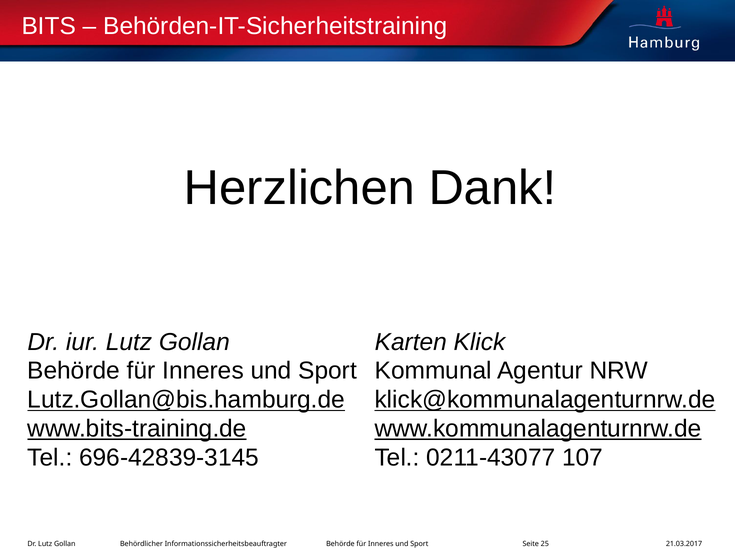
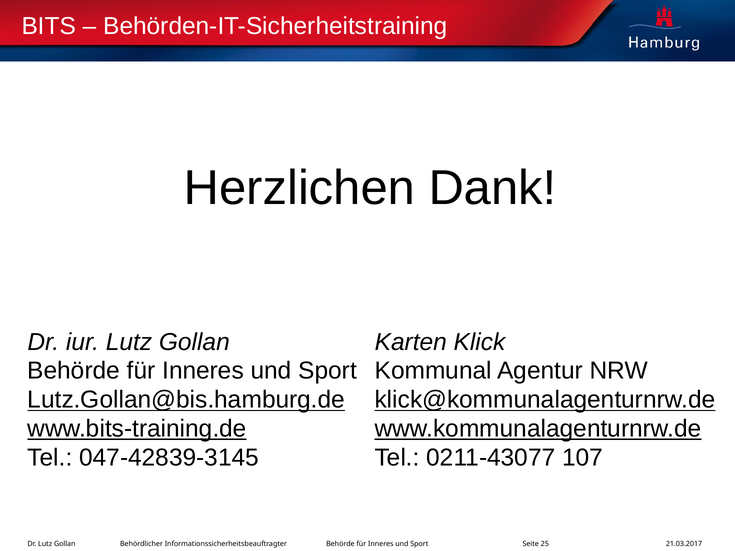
696-42839-3145: 696-42839-3145 -> 047-42839-3145 (169, 458)
